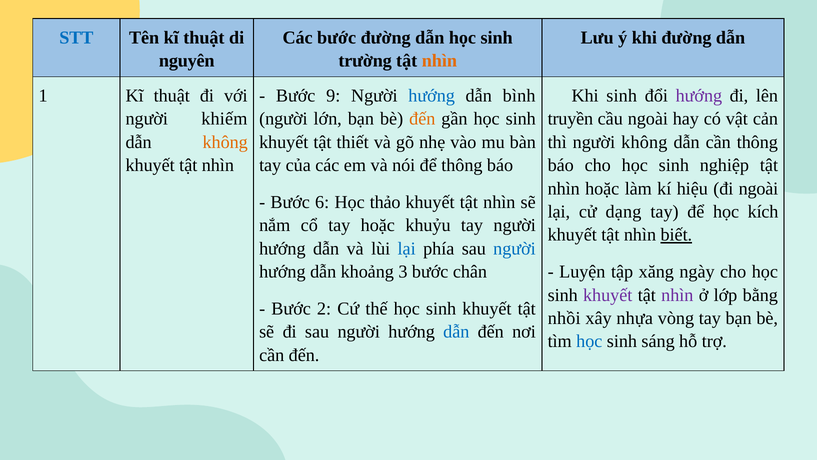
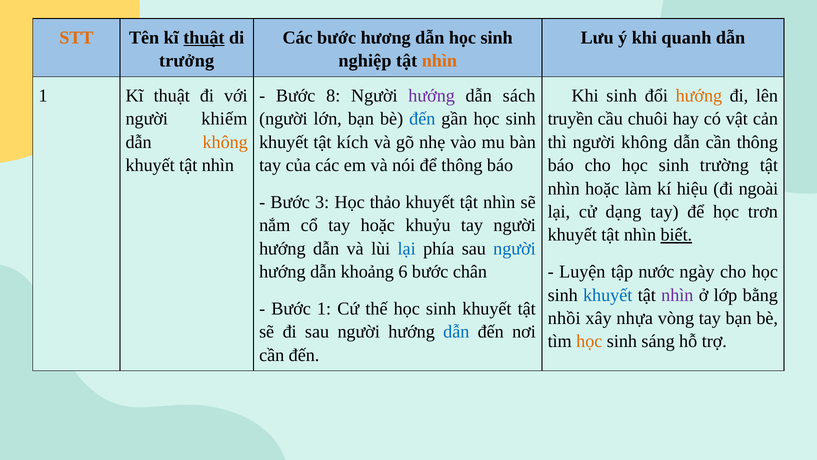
STT colour: blue -> orange (76, 38)
thuật underline: none -> present (204, 38)
bước đường: đường -> hương (386, 38)
khi đường: đường -> quanh (686, 38)
nguyên: nguyên -> trưởng (187, 61)
trường: trường -> nghiệp (365, 61)
9: 9 -> 8 (333, 96)
hướng colour: blue -> purple (432, 96)
bình: bình -> sách (519, 96)
hướng colour: purple -> orange (699, 96)
đến colour: orange -> blue (422, 119)
cầu ngoài: ngoài -> chuôi (648, 119)
thiết: thiết -> kích (353, 142)
nghiệp: nghiệp -> trường (724, 165)
6: 6 -> 3 (322, 202)
kích: kích -> trơn (763, 212)
3: 3 -> 6 (403, 272)
xăng: xăng -> nước (656, 272)
khuyết colour: purple -> blue (608, 295)
Bước 2: 2 -> 1 (324, 308)
học colour: blue -> orange (589, 341)
